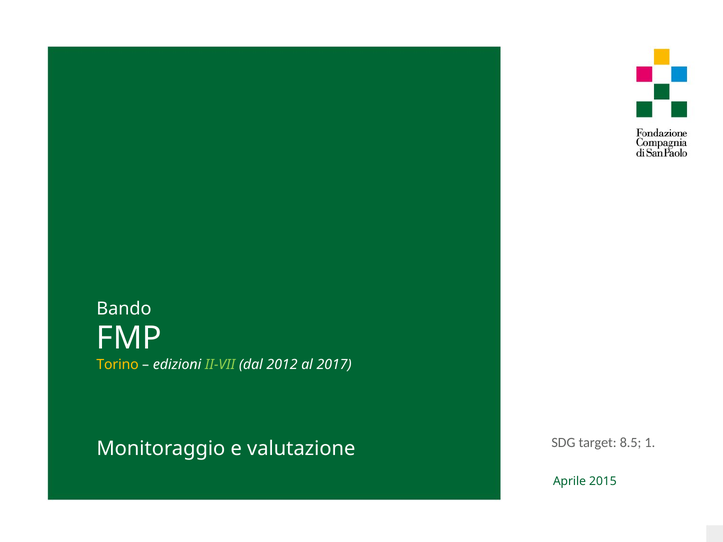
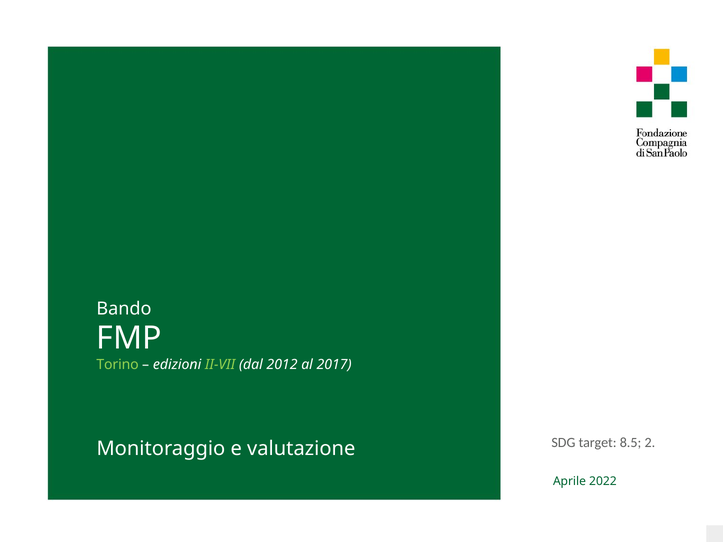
Torino colour: yellow -> light green (118, 365)
8.5 1: 1 -> 2 (650, 443)
2015: 2015 -> 2022 (603, 481)
